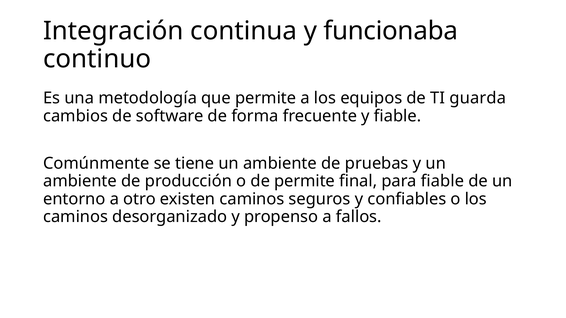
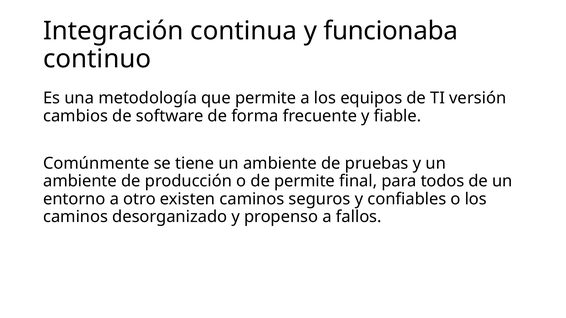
guarda: guarda -> versión (478, 98)
para fiable: fiable -> todos (443, 181)
